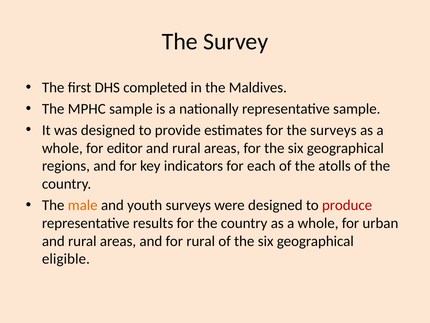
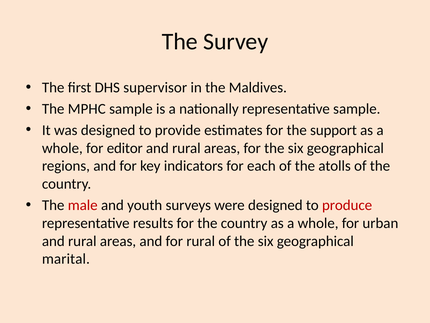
completed: completed -> supervisor (155, 87)
the surveys: surveys -> support (333, 130)
male colour: orange -> red (83, 205)
eligible: eligible -> marital (66, 259)
